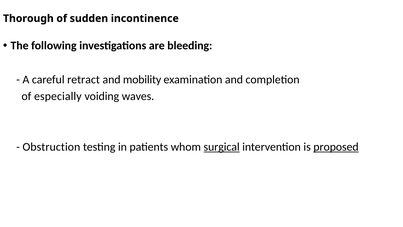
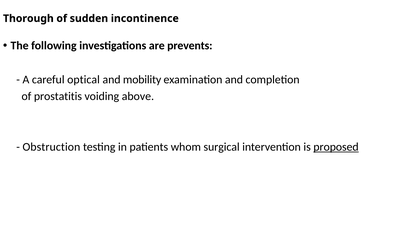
bleeding: bleeding -> prevents (190, 46)
retract: retract -> optical (84, 79)
especially: especially -> prostatitis (58, 96)
waves: waves -> above (138, 96)
surgical underline: present -> none (222, 147)
